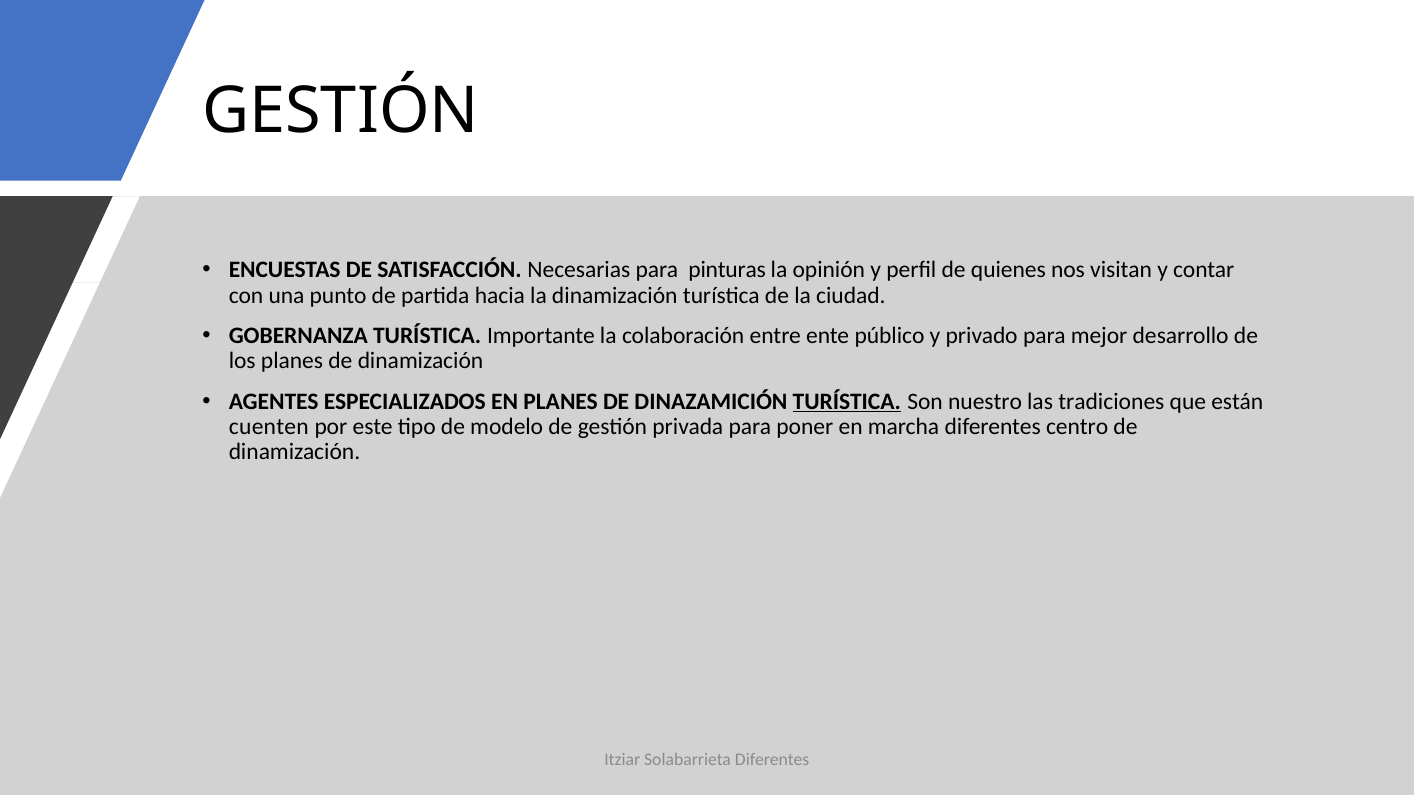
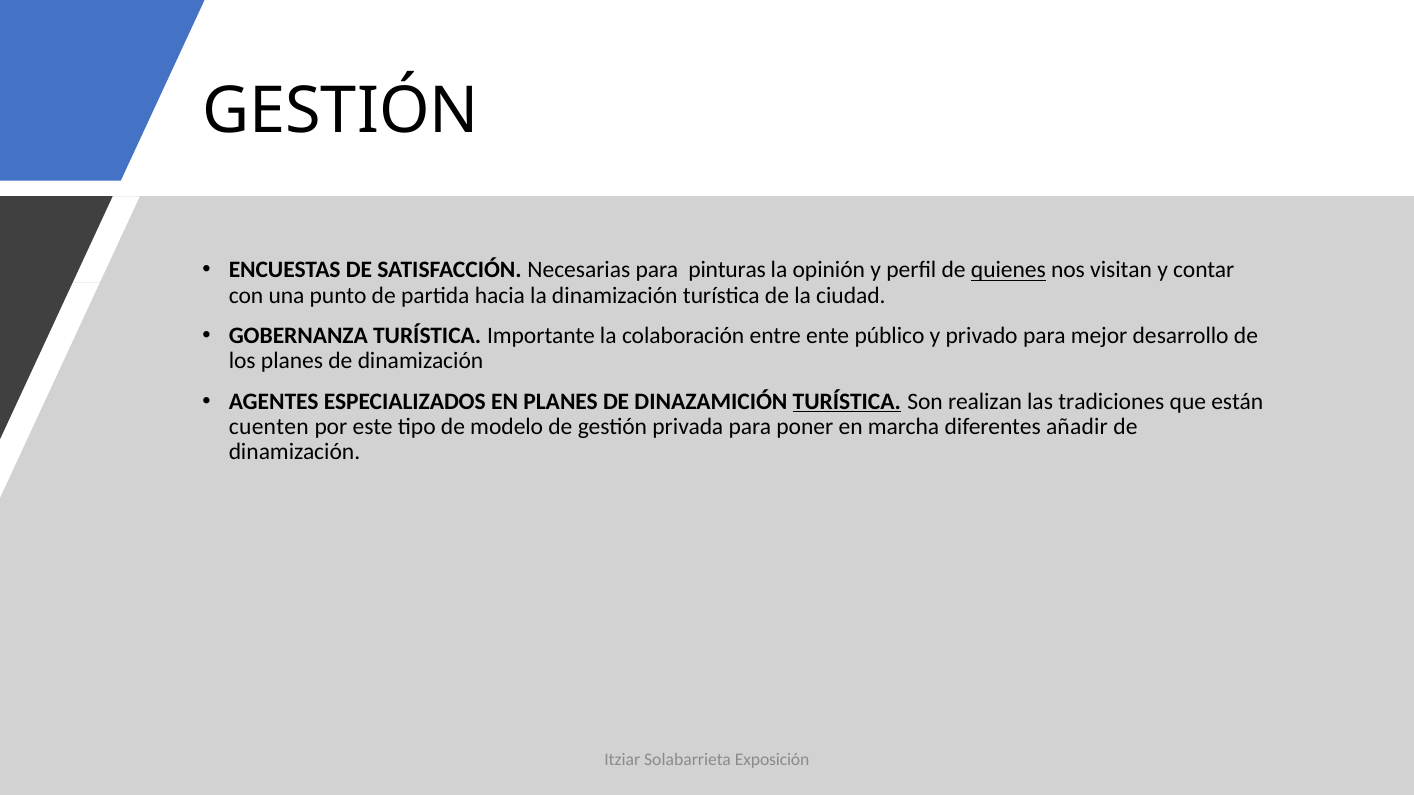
quienes underline: none -> present (1008, 270)
nuestro: nuestro -> realizan (985, 401)
centro: centro -> añadir (1077, 427)
Solabarrieta Diferentes: Diferentes -> Exposición (772, 760)
